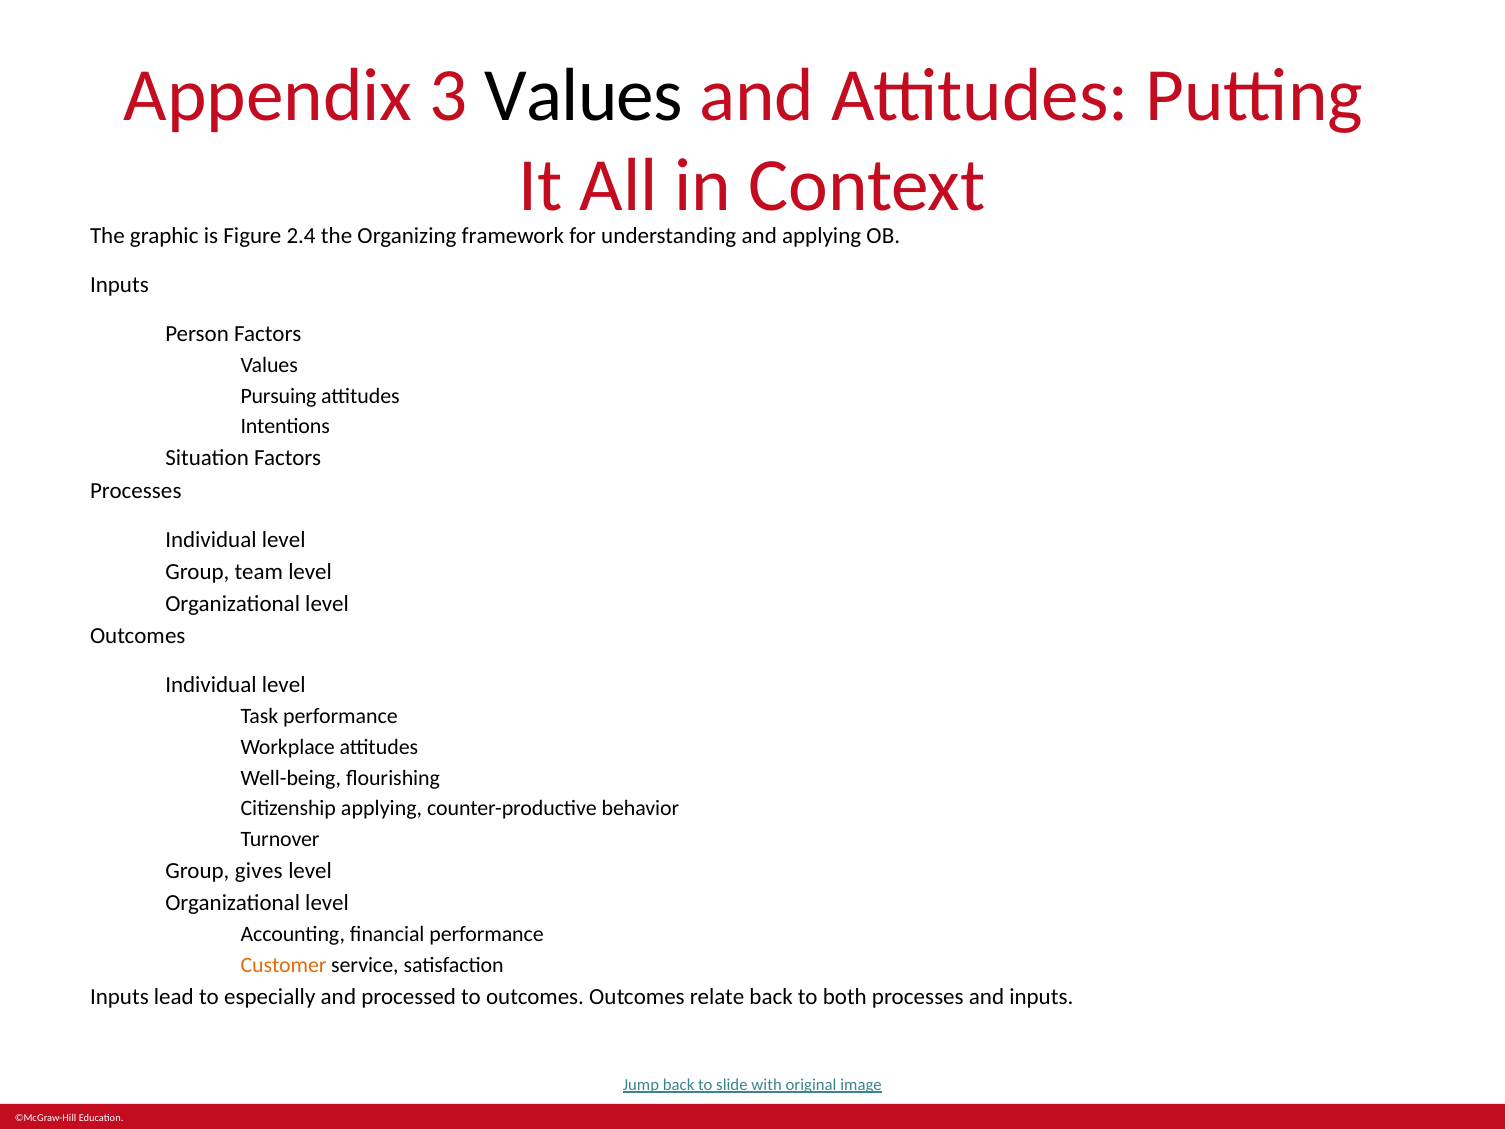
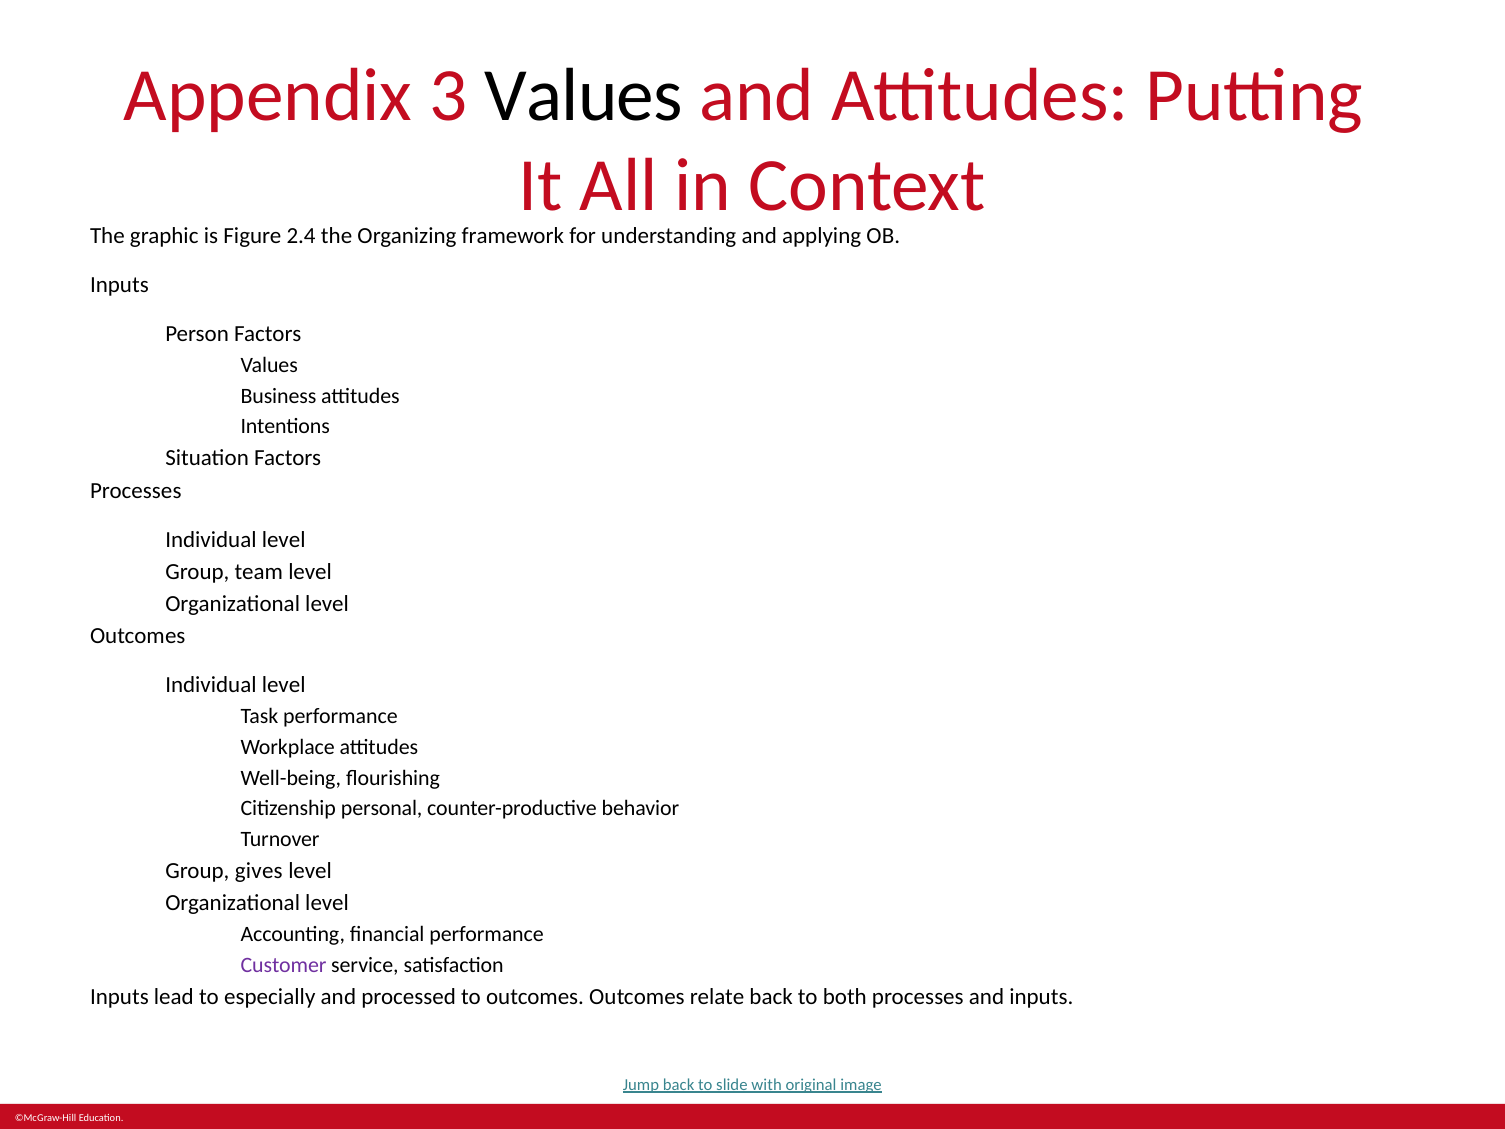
Pursuing: Pursuing -> Business (278, 396)
Citizenship applying: applying -> personal (382, 808)
Customer colour: orange -> purple (284, 965)
